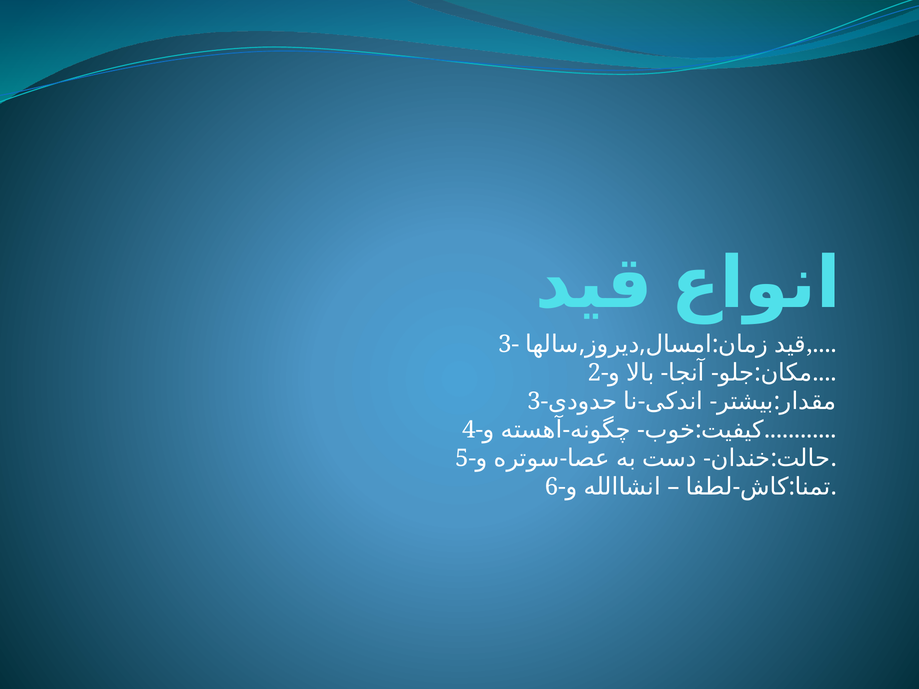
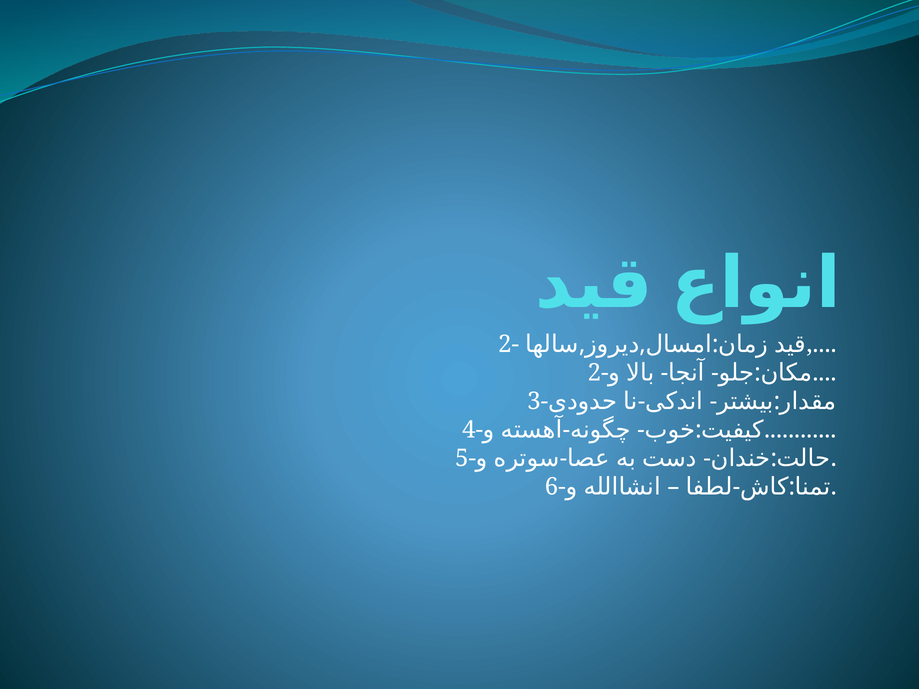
3-: 3- -> 2- (509, 344)
